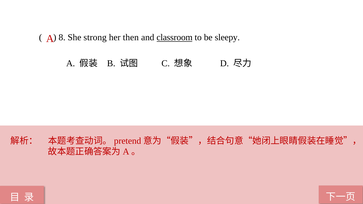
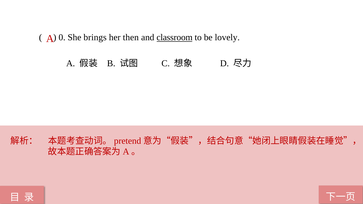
8: 8 -> 0 (62, 37)
strong: strong -> brings (95, 37)
sleepy: sleepy -> lovely (227, 37)
